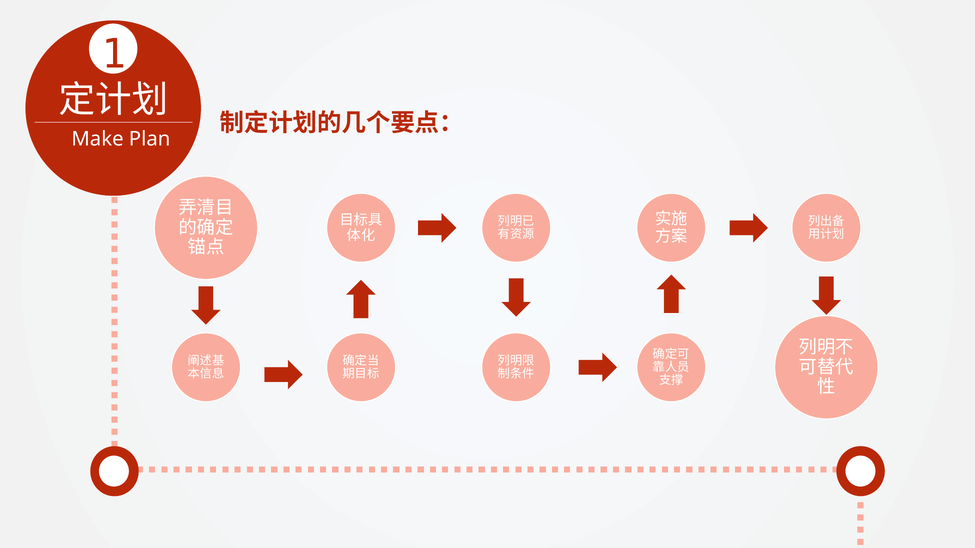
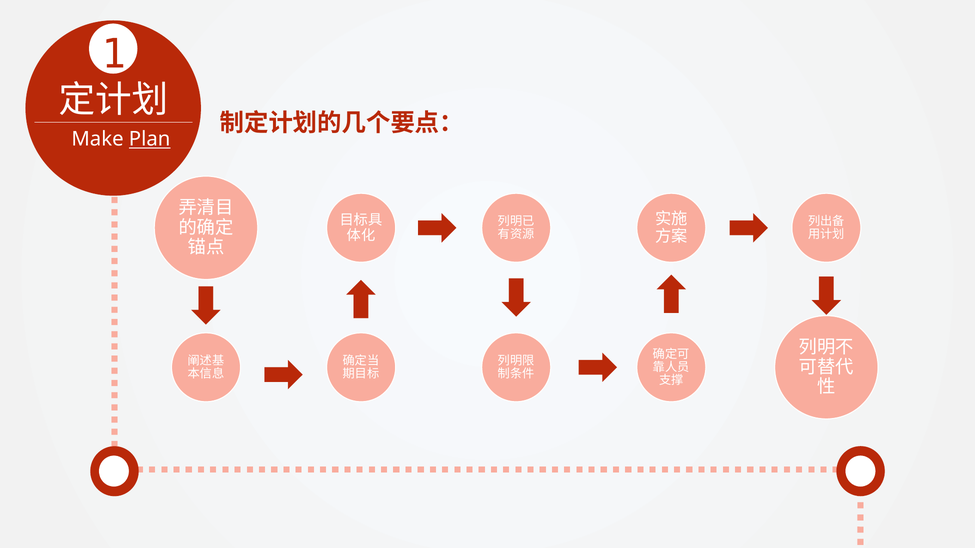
Plan underline: none -> present (150, 139)
